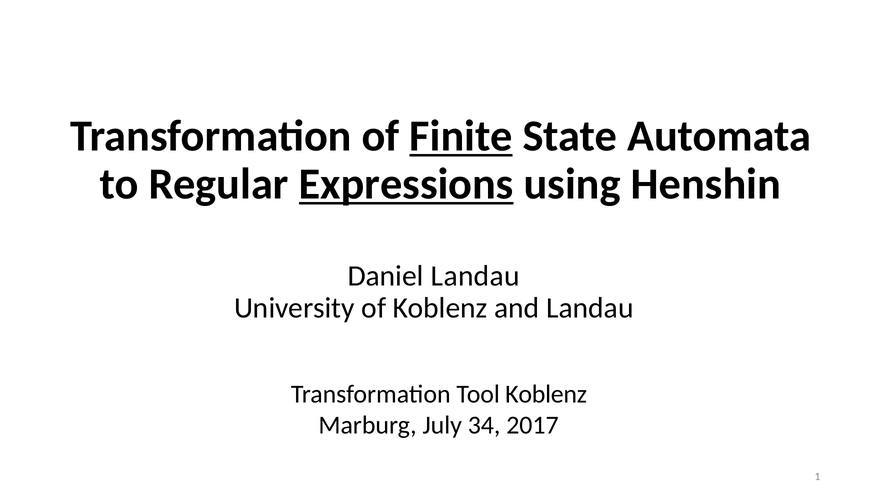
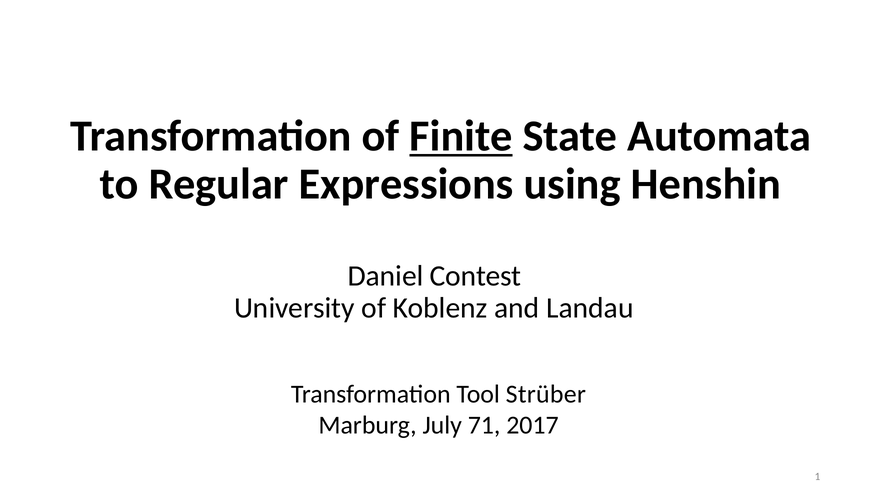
Expressions underline: present -> none (406, 184)
Daniel Landau: Landau -> Contest (476, 276)
Tool Koblenz: Koblenz -> Strüber (546, 394)
34: 34 -> 71 (484, 426)
